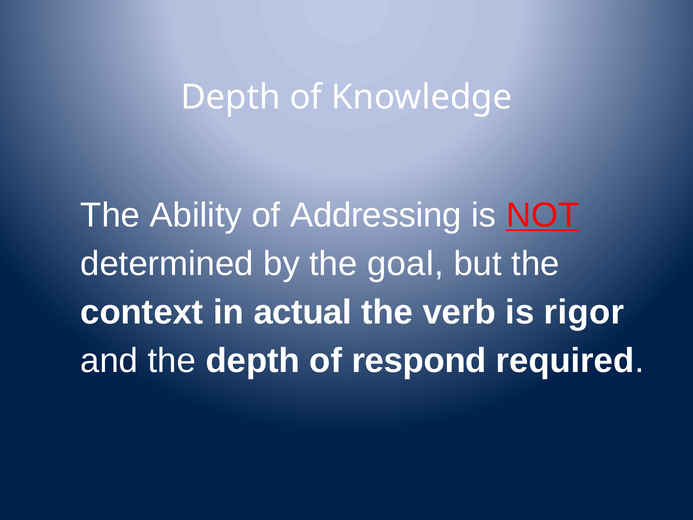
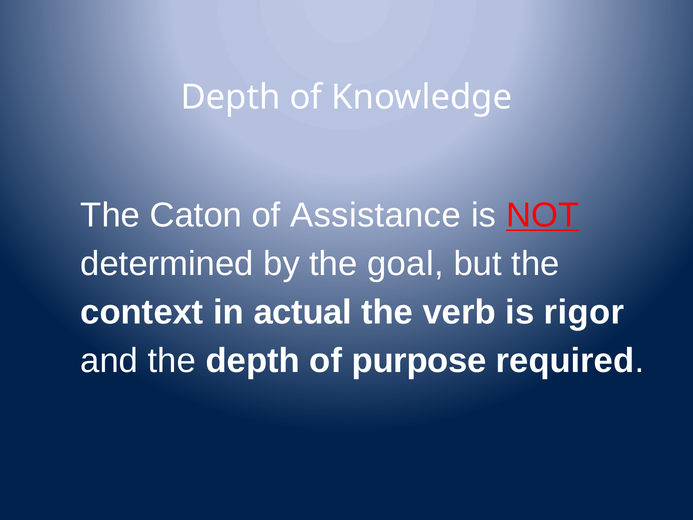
Ability: Ability -> Caton (196, 215)
Addressing: Addressing -> Assistance (376, 215)
respond: respond -> purpose (419, 360)
